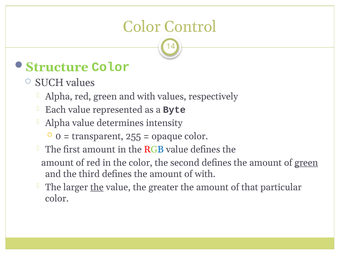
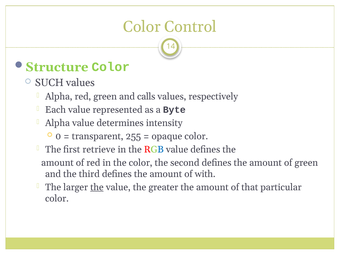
and with: with -> calls (146, 97)
first amount: amount -> retrieve (99, 149)
green underline: present -> none (306, 163)
